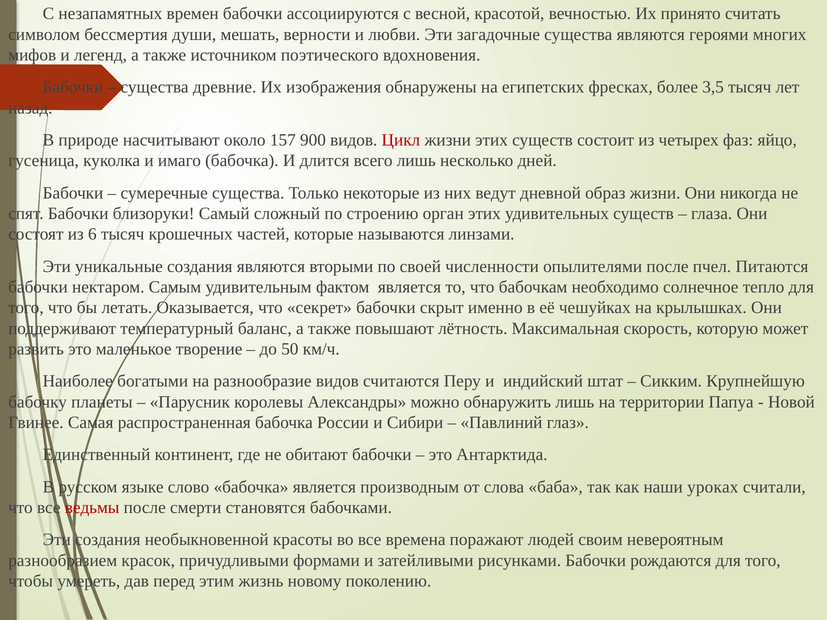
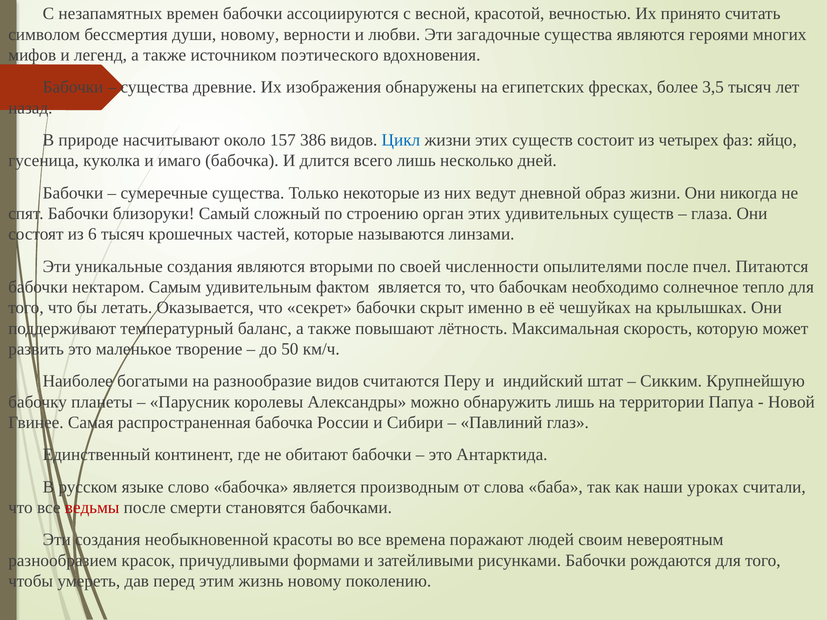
души мешать: мешать -> новому (250, 34)
900: 900 -> 386 (313, 140)
Цикл colour: red -> blue (401, 140)
